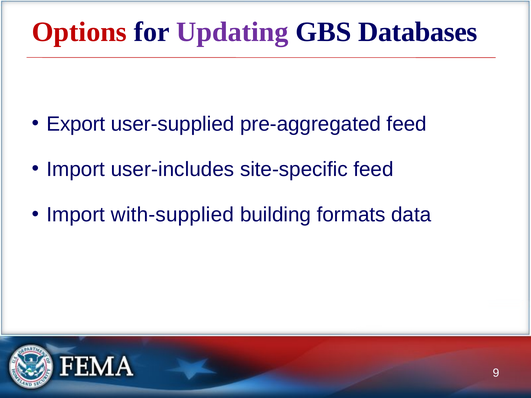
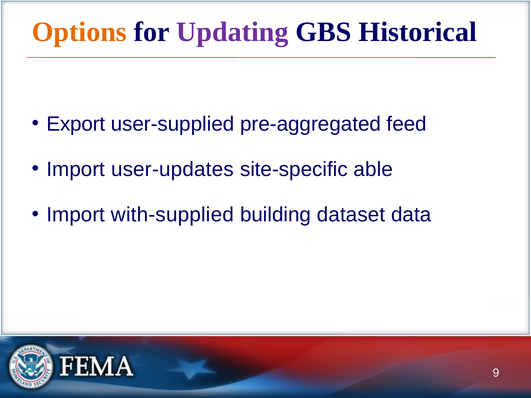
Options colour: red -> orange (79, 32)
Databases: Databases -> Historical (418, 32)
user-includes: user-includes -> user-updates (172, 169)
site-specific feed: feed -> able (373, 169)
formats: formats -> dataset (351, 215)
